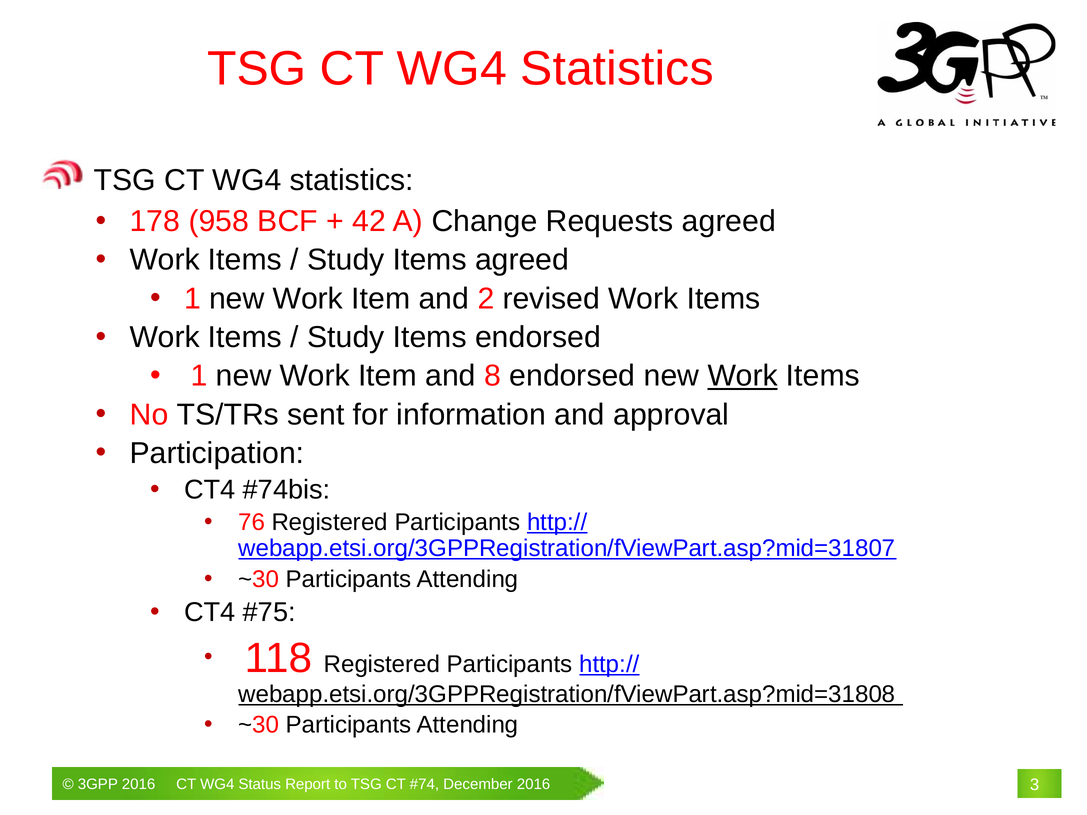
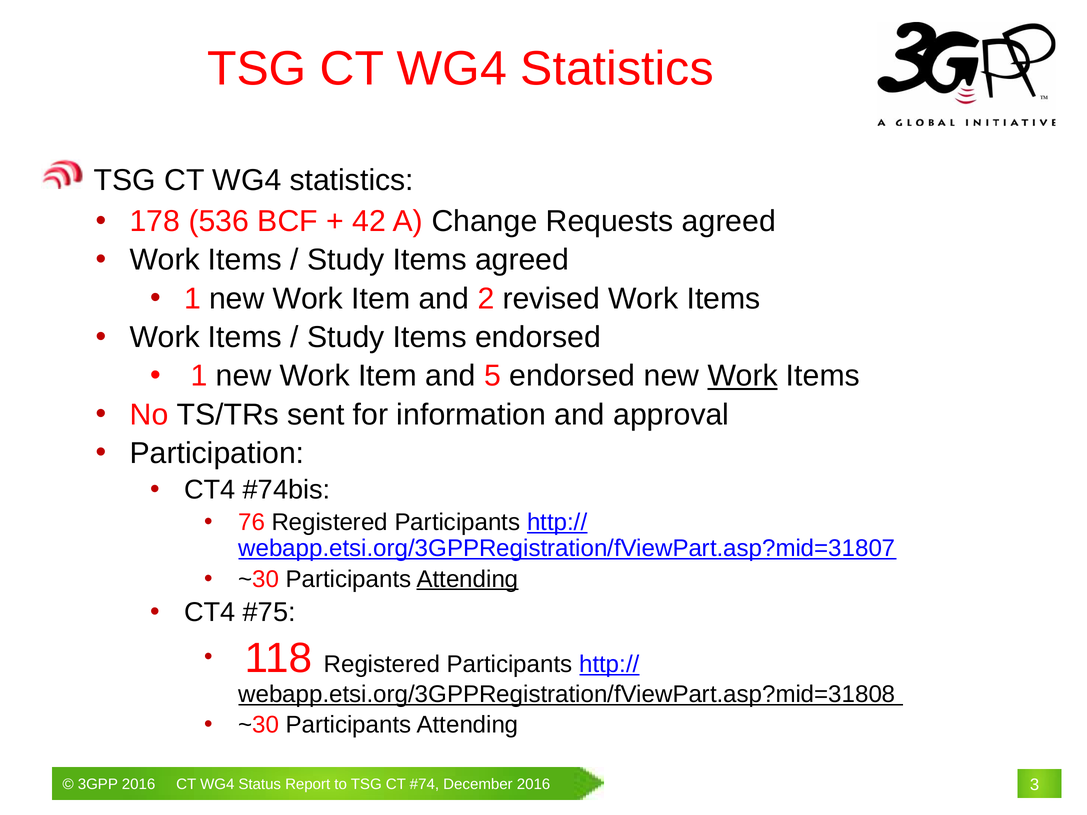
958: 958 -> 536 (219, 221)
8: 8 -> 5 (493, 376)
Attending underline: none -> present (468, 579)
